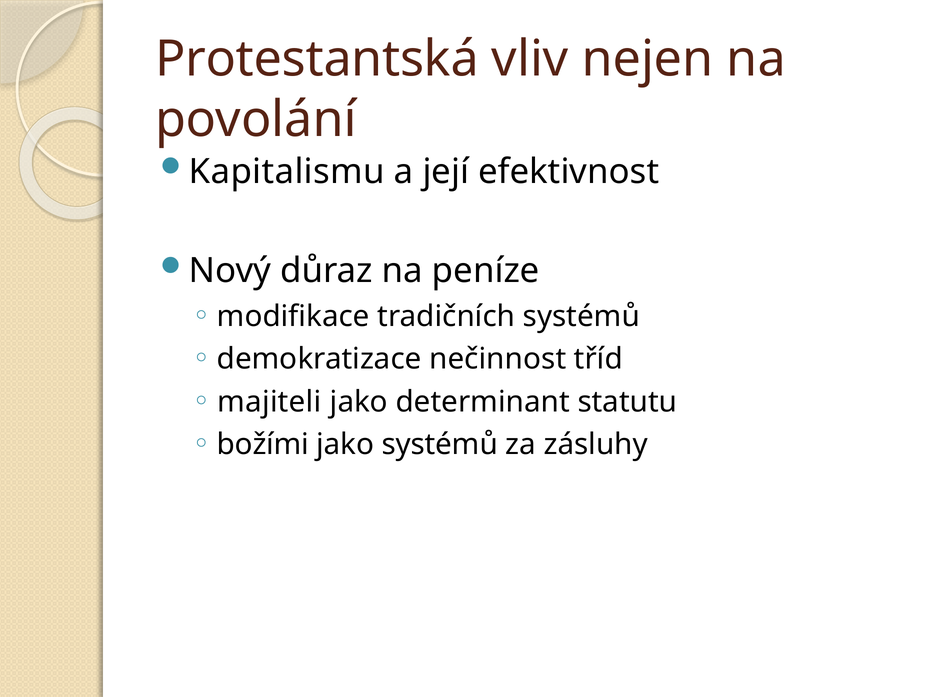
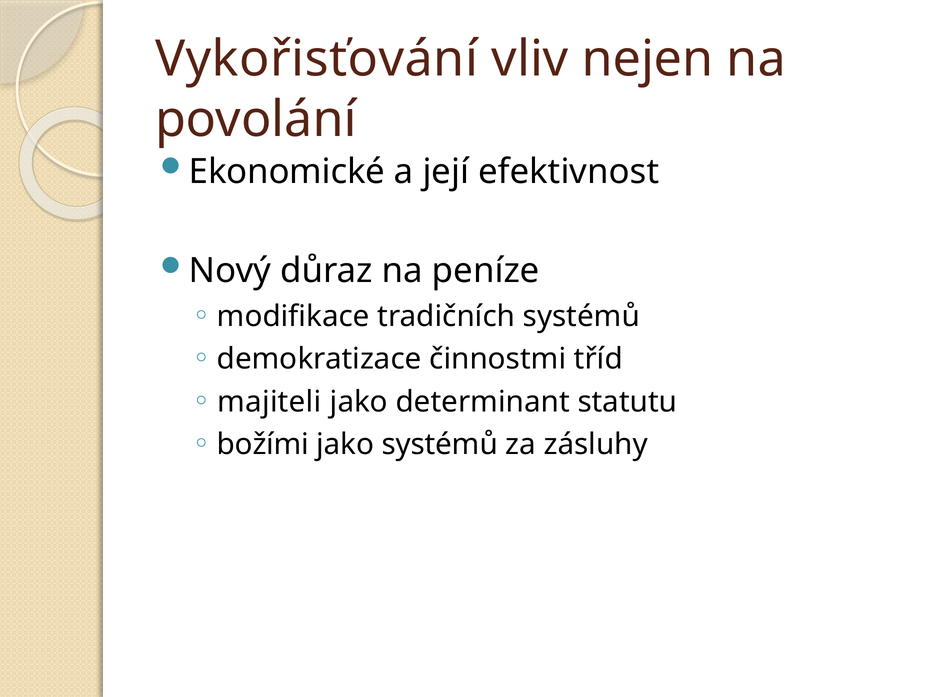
Protestantská: Protestantská -> Vykořisťování (317, 59)
Kapitalismu: Kapitalismu -> Ekonomické (287, 172)
nečinnost: nečinnost -> činnostmi (498, 359)
